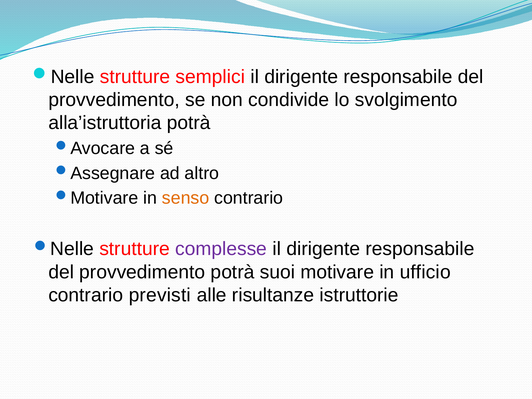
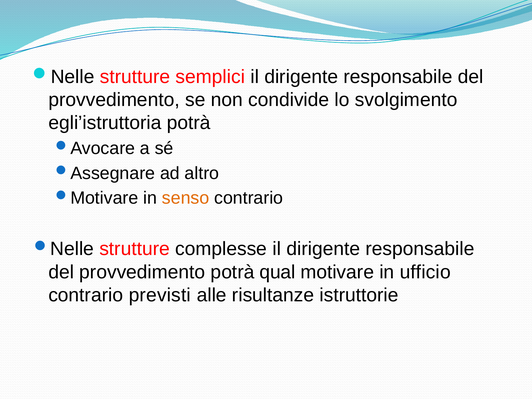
alla’istruttoria: alla’istruttoria -> egli’istruttoria (105, 123)
complesse colour: purple -> black (221, 249)
suoi: suoi -> qual (277, 272)
